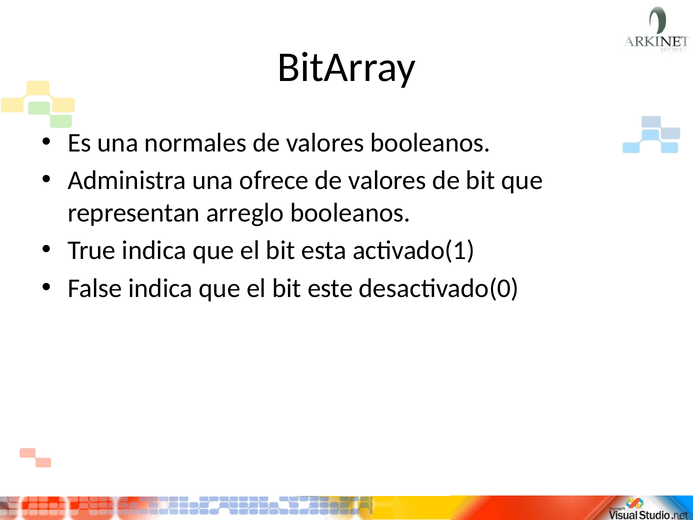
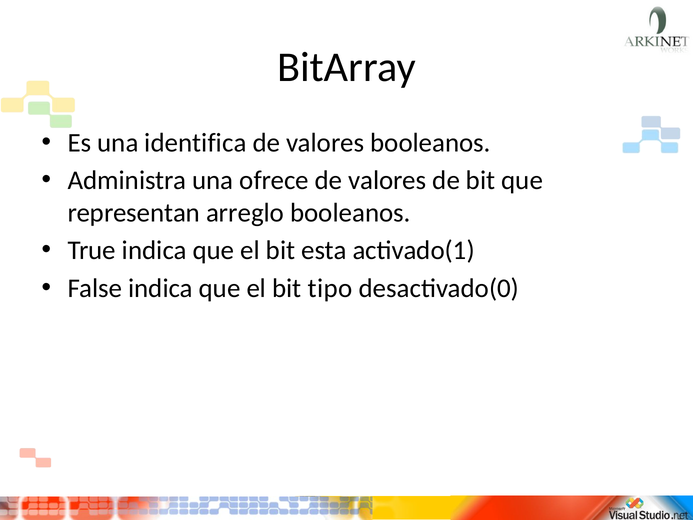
normales: normales -> identifica (195, 143)
este: este -> tipo (330, 288)
